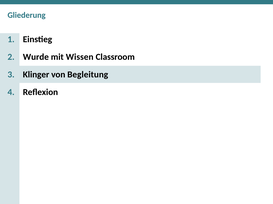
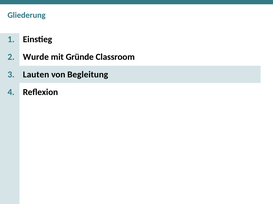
Wissen: Wissen -> Gründe (80, 57)
Klinger: Klinger -> Lauten (36, 75)
